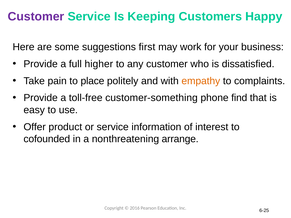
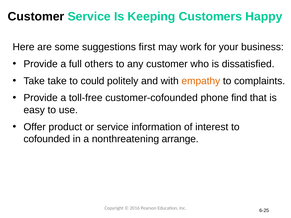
Customer colour: purple -> black (36, 17)
higher: higher -> others (99, 64)
Take pain: pain -> take (57, 81)
place: place -> could (92, 81)
customer-something: customer-something -> customer-cofounded (152, 98)
